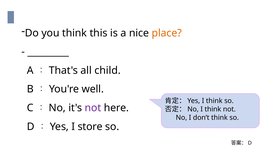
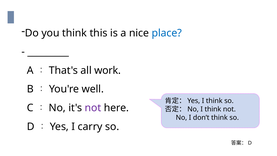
place colour: orange -> blue (167, 33)
child: child -> work (108, 70)
store: store -> carry (90, 126)
